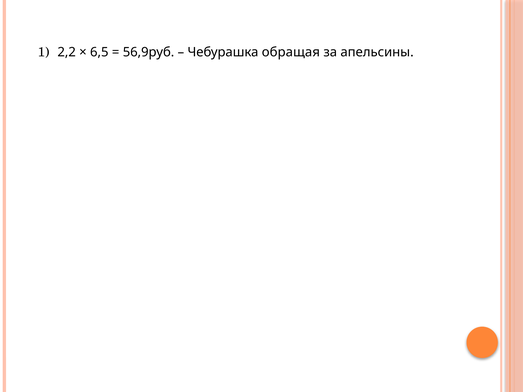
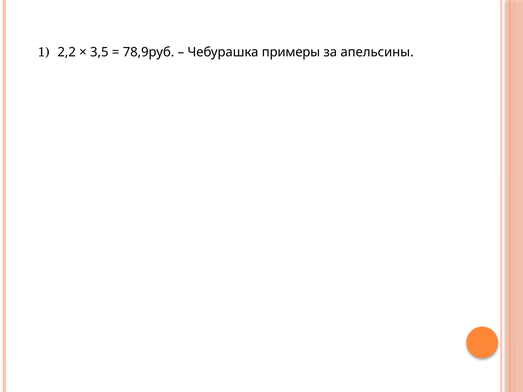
6,5: 6,5 -> 3,5 (99, 52)
56,9руб: 56,9руб -> 78,9руб (149, 52)
обращая: обращая -> примеры (291, 52)
